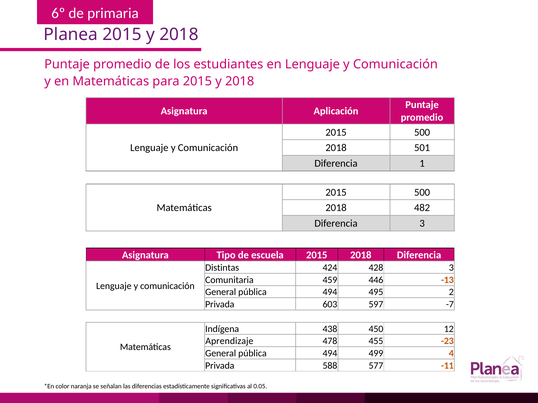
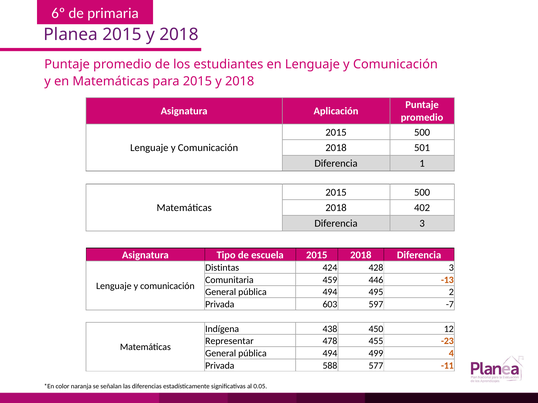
482: 482 -> 402 (422, 208)
Aprendizaje: Aprendizaje -> Representar (229, 341)
